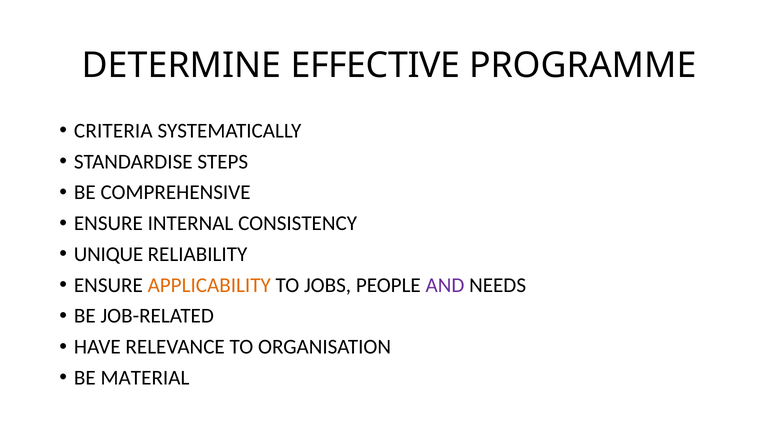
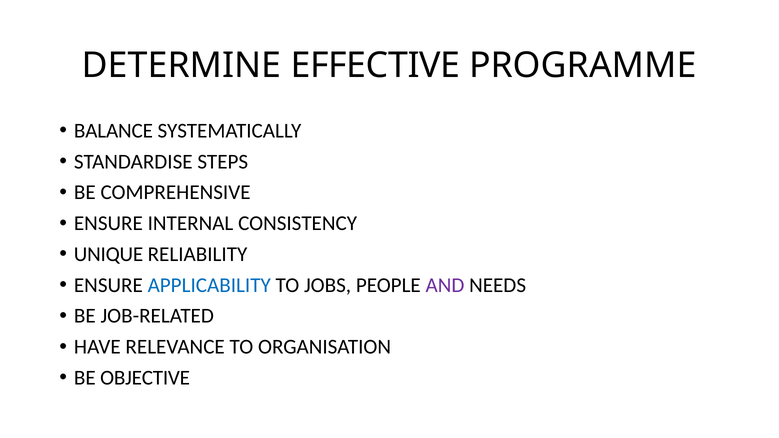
CRITERIA: CRITERIA -> BALANCE (113, 131)
APPLICABILITY colour: orange -> blue (209, 285)
MATERIAL: MATERIAL -> OBJECTIVE (145, 378)
